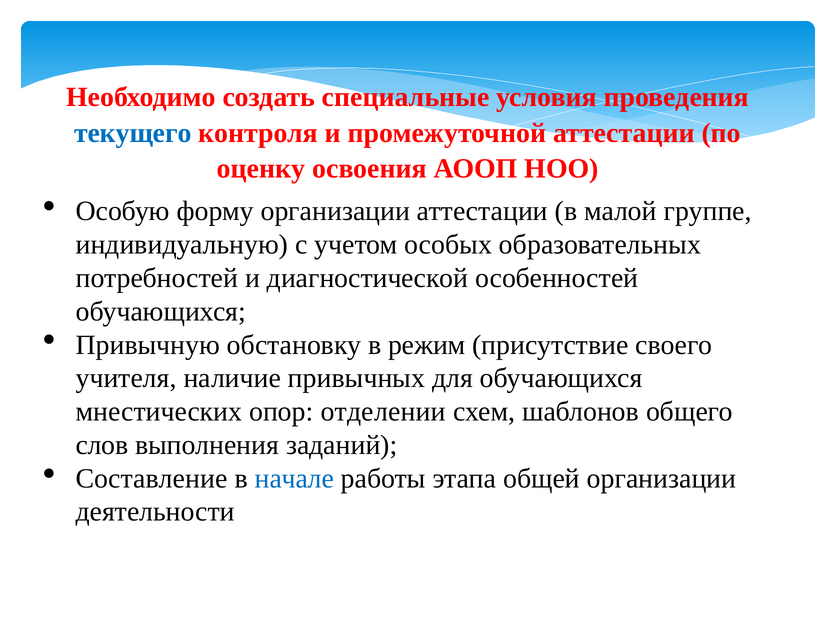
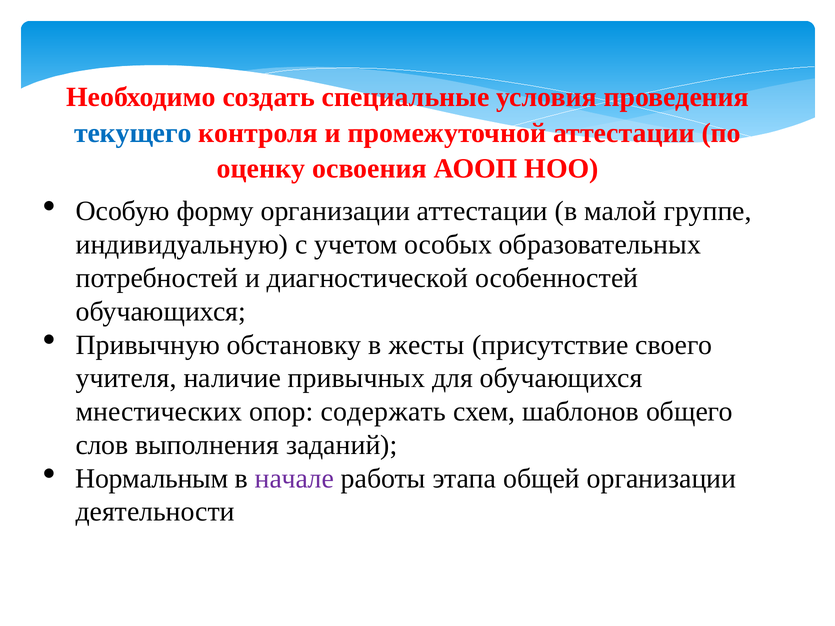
режим: режим -> жесты (427, 345)
отделении: отделении -> содержать (383, 412)
Составление: Составление -> Нормальным (152, 479)
начале colour: blue -> purple (294, 479)
